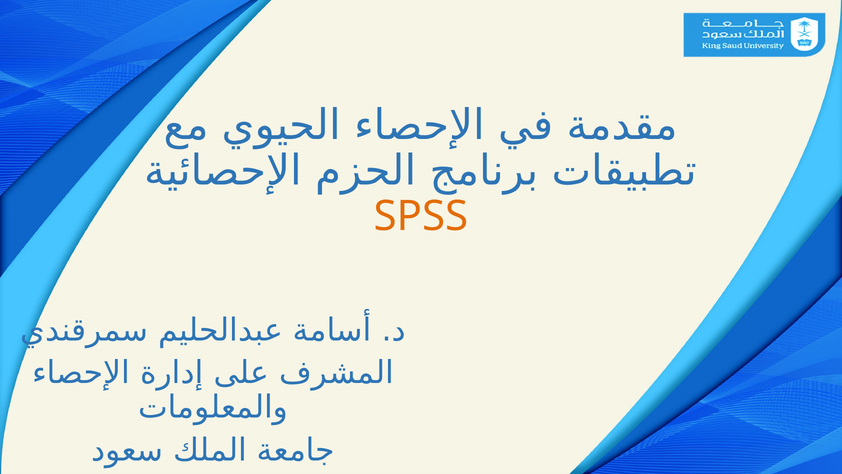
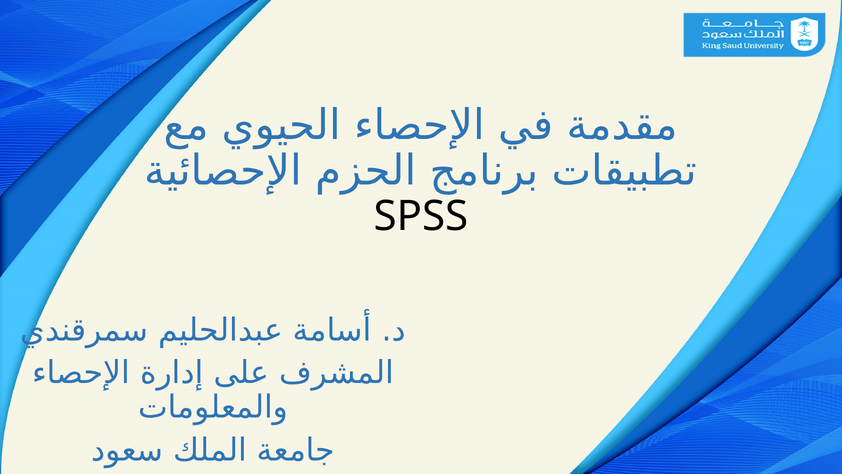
SPSS colour: orange -> black (421, 216)
